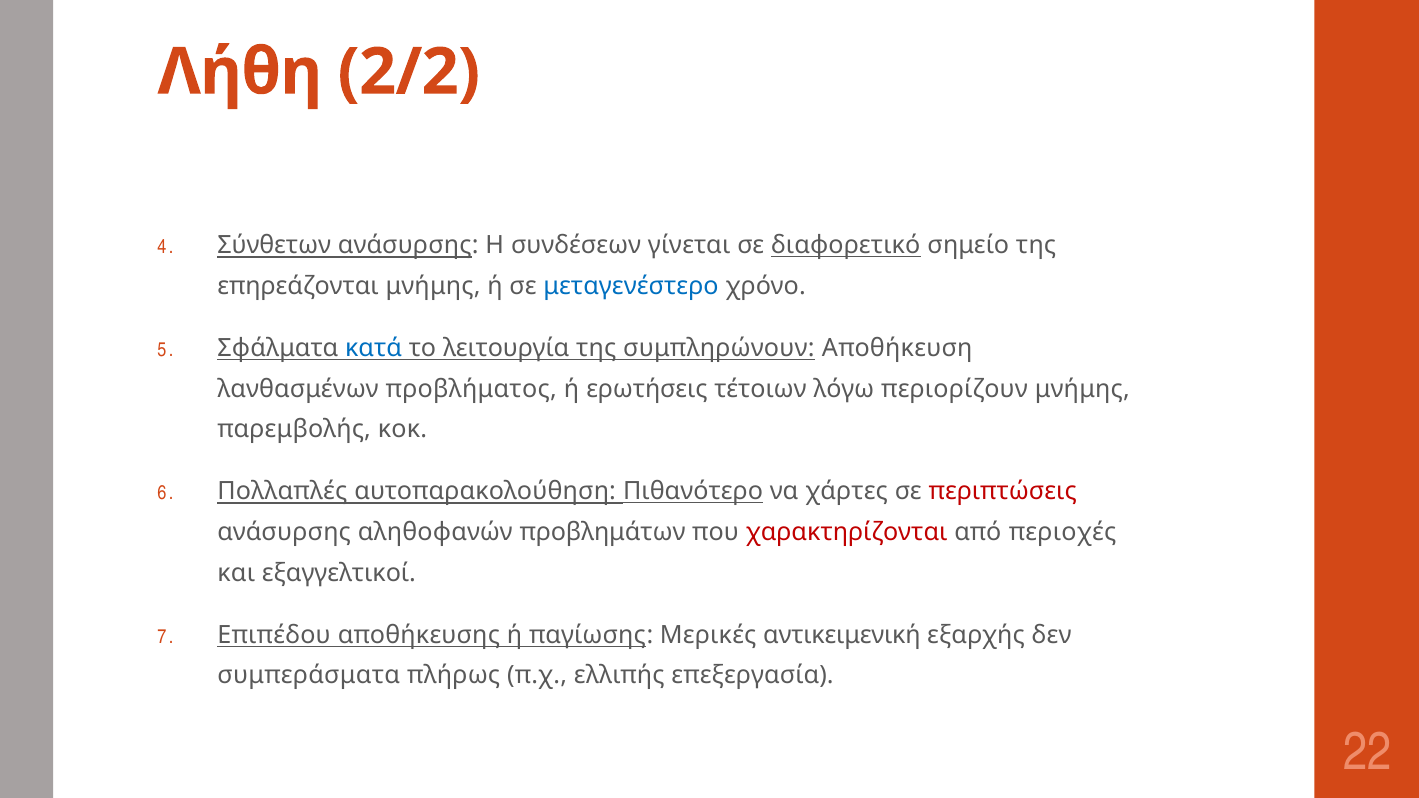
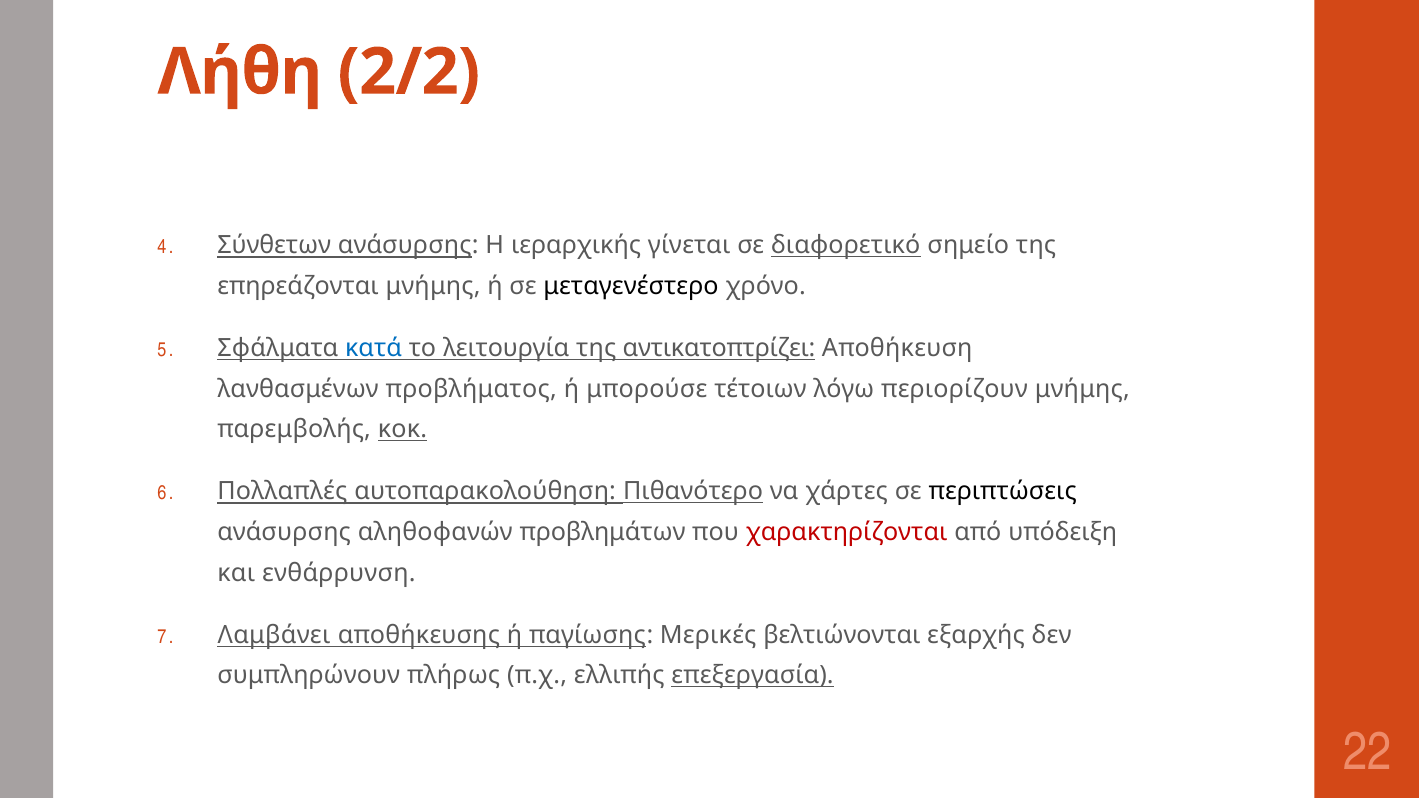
συνδέσεων: συνδέσεων -> ιεραρχικής (576, 246)
μεταγενέστερο colour: blue -> black (631, 286)
συμπληρώνουν: συμπληρώνουν -> αντικατοπτρίζει (719, 348)
ερωτήσεις: ερωτήσεις -> μπορούσε (647, 389)
κοκ underline: none -> present (402, 430)
περιπτώσεις colour: red -> black (1003, 492)
περιοχές: περιοχές -> υπόδειξη (1063, 532)
εξαγγελτικοί: εξαγγελτικοί -> ενθάρρυνση (339, 573)
Επιπέδου: Επιπέδου -> Λαμβάνει (274, 635)
αντικειμενική: αντικειμενική -> βελτιώνονται (842, 635)
συμπεράσματα: συμπεράσματα -> συμπληρώνουν (309, 676)
επεξεργασία underline: none -> present (753, 676)
